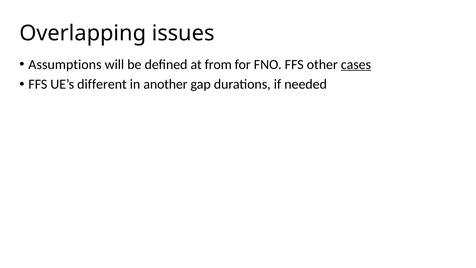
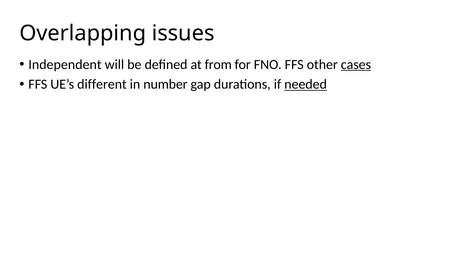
Assumptions: Assumptions -> Independent (65, 64)
another: another -> number (165, 84)
needed underline: none -> present (306, 84)
